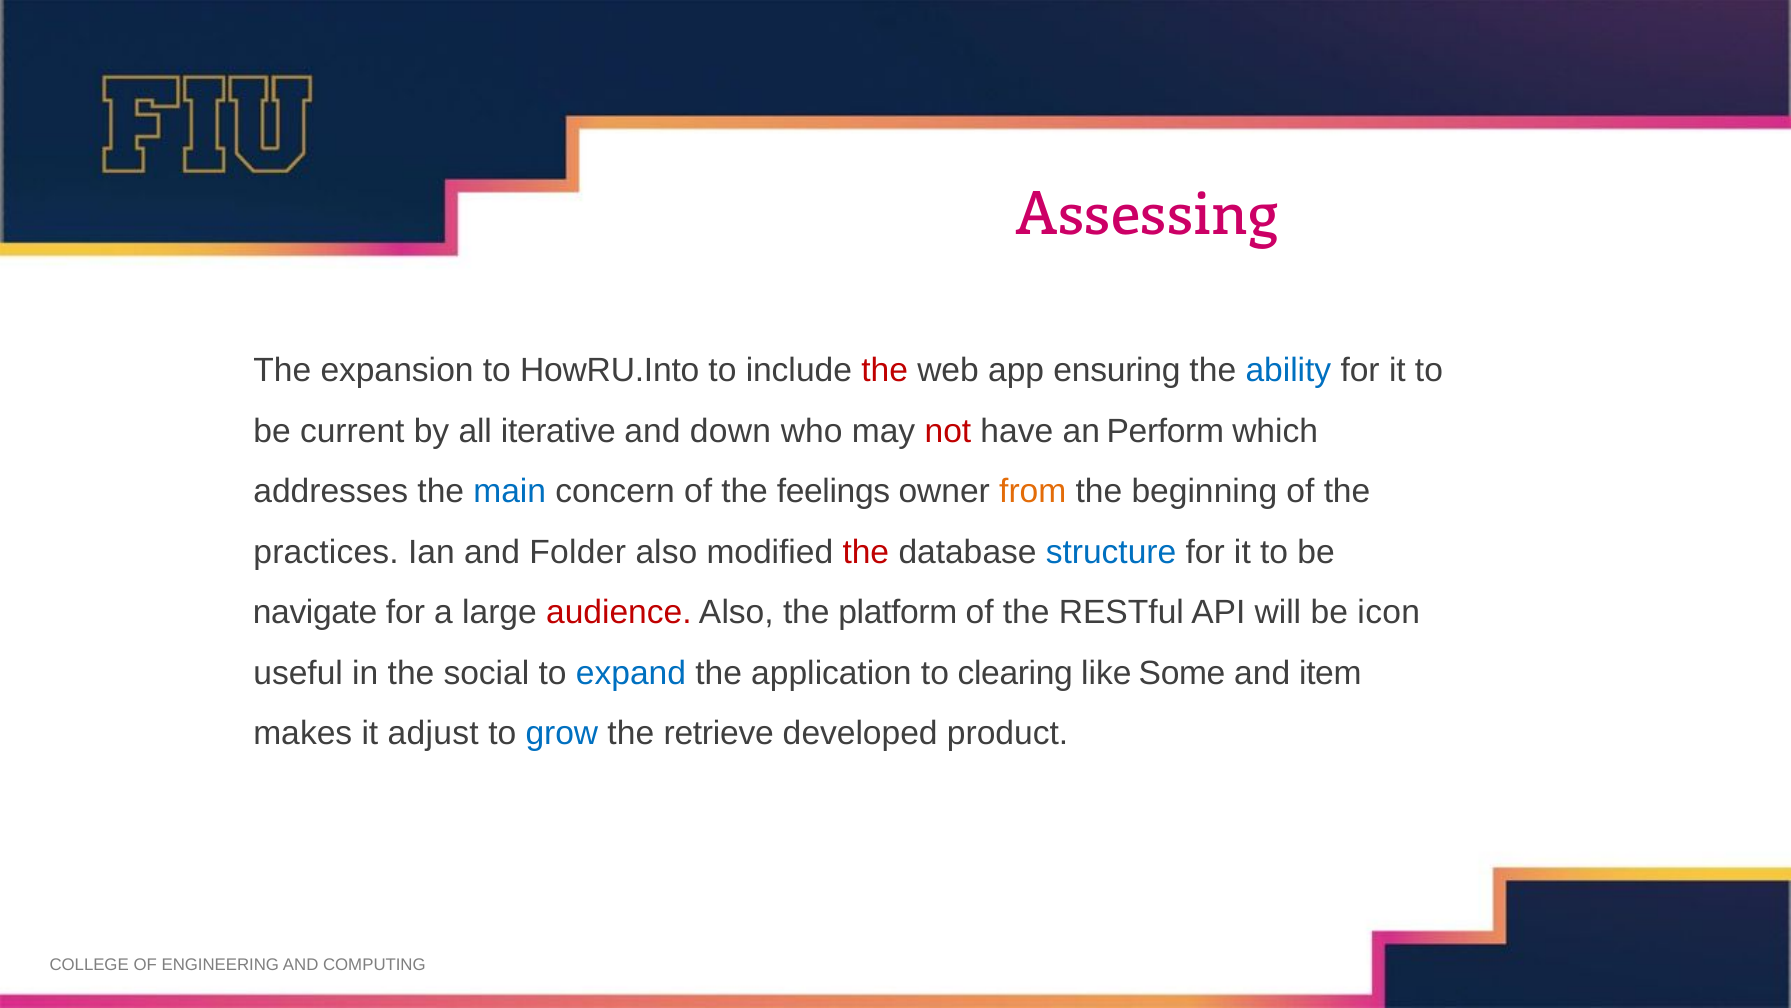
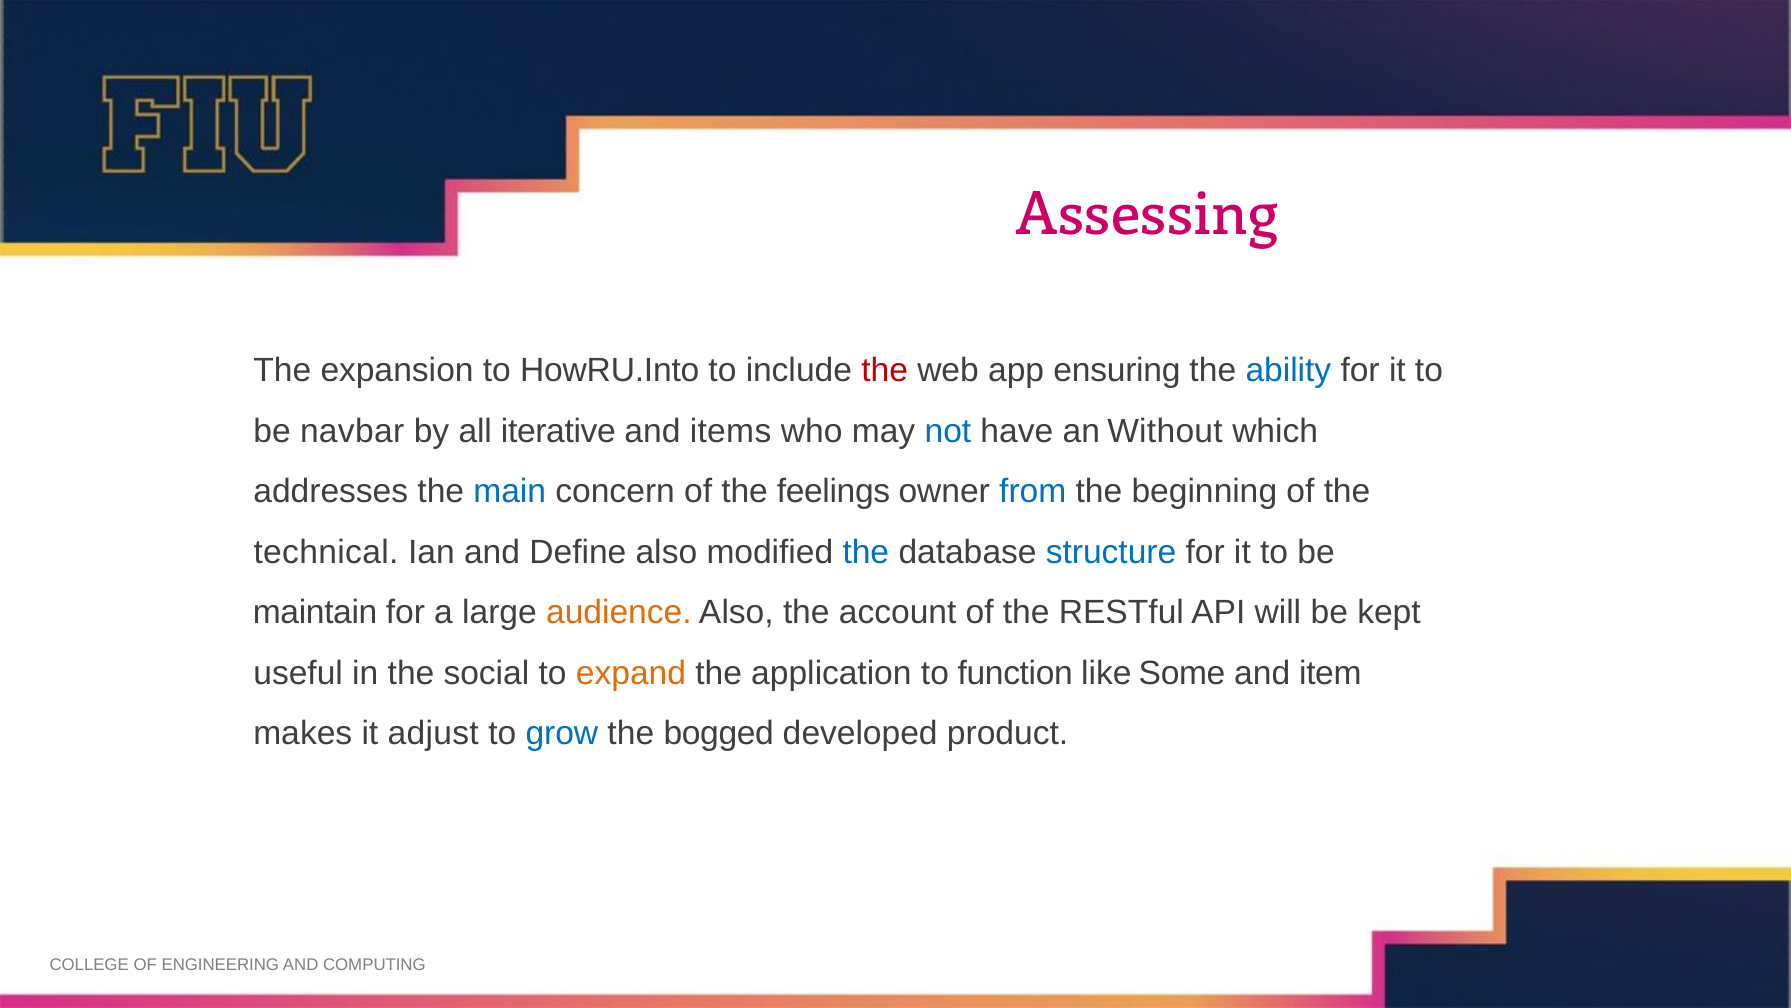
current: current -> navbar (352, 431)
down: down -> items (731, 431)
not colour: red -> blue (948, 431)
Perform: Perform -> Without (1165, 431)
from colour: orange -> blue (1033, 492)
practices: practices -> technical (326, 552)
Folder: Folder -> Define (578, 552)
the colour: red -> blue (866, 552)
navigate: navigate -> maintain (315, 612)
audience colour: red -> orange (619, 612)
platform: platform -> account (898, 612)
icon: icon -> kept (1389, 612)
expand colour: blue -> orange (631, 673)
clearing: clearing -> function (1015, 673)
retrieve: retrieve -> bogged (719, 733)
